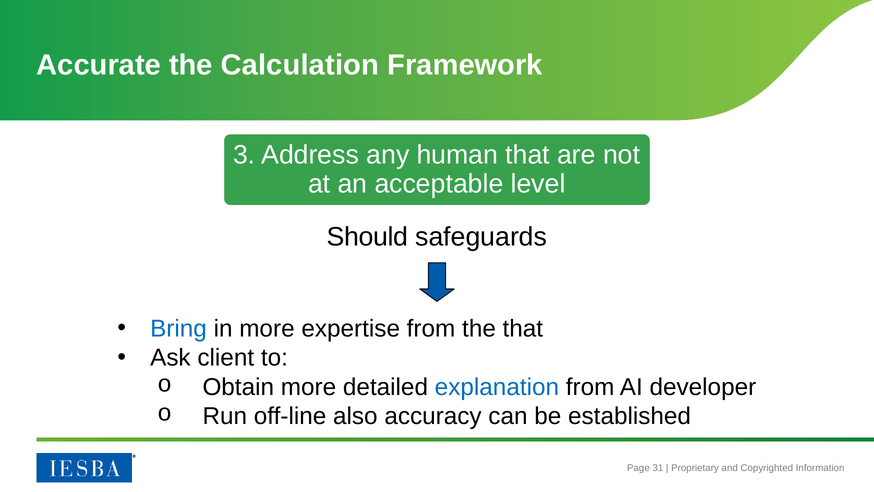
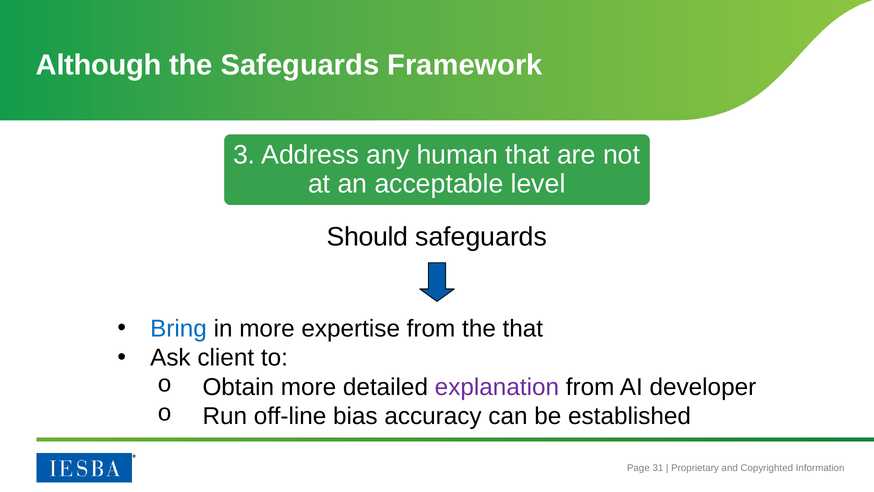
Accurate: Accurate -> Although (99, 65)
the Calculation: Calculation -> Safeguards (300, 65)
explanation colour: blue -> purple (497, 387)
also: also -> bias (355, 416)
